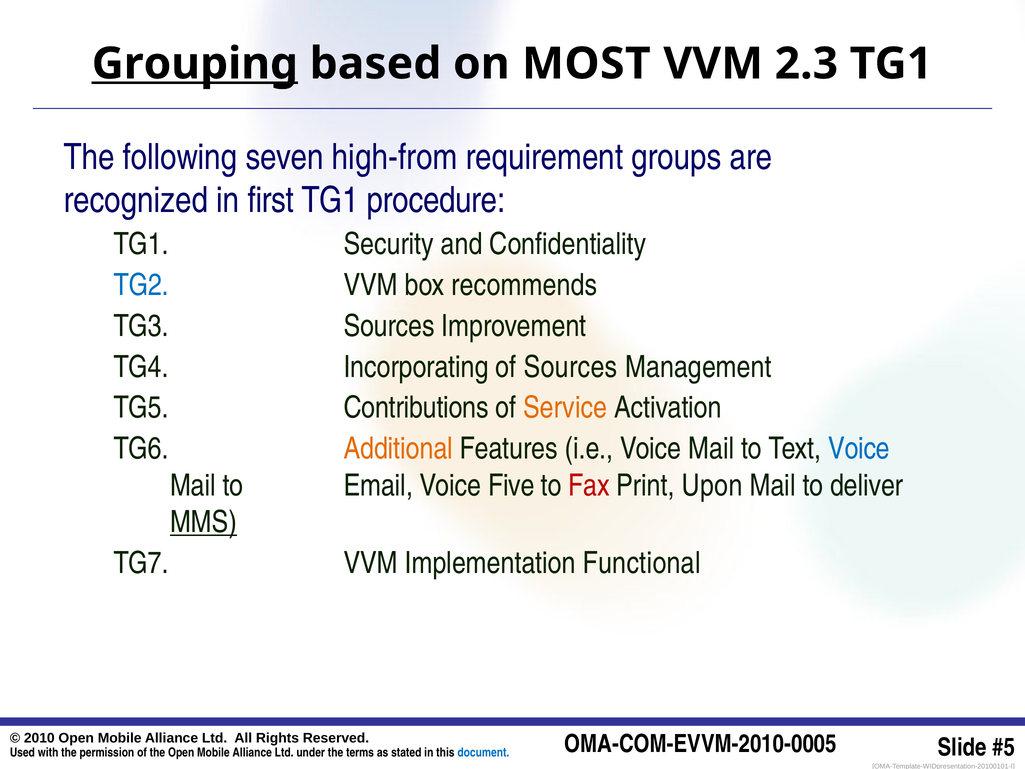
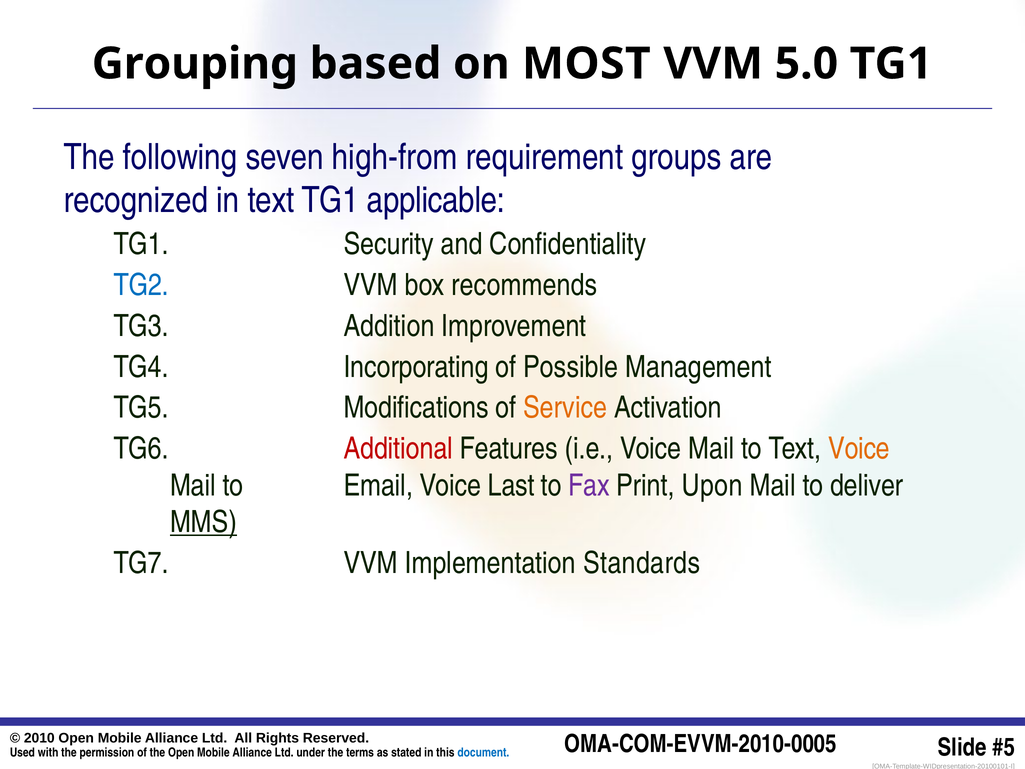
Grouping underline: present -> none (195, 64)
2.3: 2.3 -> 5.0 (806, 64)
in first: first -> text (271, 200)
procedure: procedure -> applicable (436, 200)
TG3 Sources: Sources -> Addition (389, 326)
of Sources: Sources -> Possible (571, 367)
Contributions: Contributions -> Modifications (416, 408)
Additional colour: orange -> red (398, 449)
Voice colour: blue -> orange (859, 449)
Five: Five -> Last (511, 485)
Fax colour: red -> purple (589, 485)
Functional: Functional -> Standards (642, 563)
